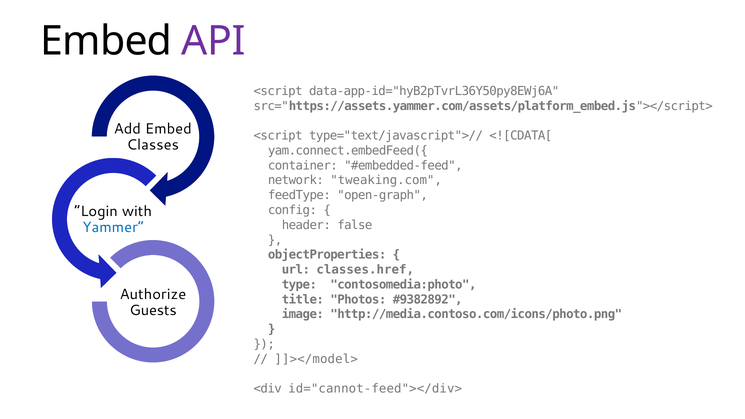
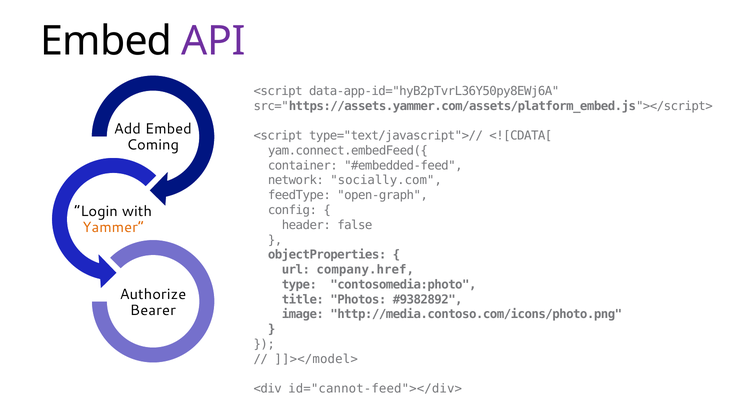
Classes: Classes -> Coming (153, 145)
tweaking.com: tweaking.com -> socially.com (386, 180)
Yammer colour: blue -> orange (113, 228)
classes.href: classes.href -> company.href (365, 270)
Guests: Guests -> Bearer (153, 310)
